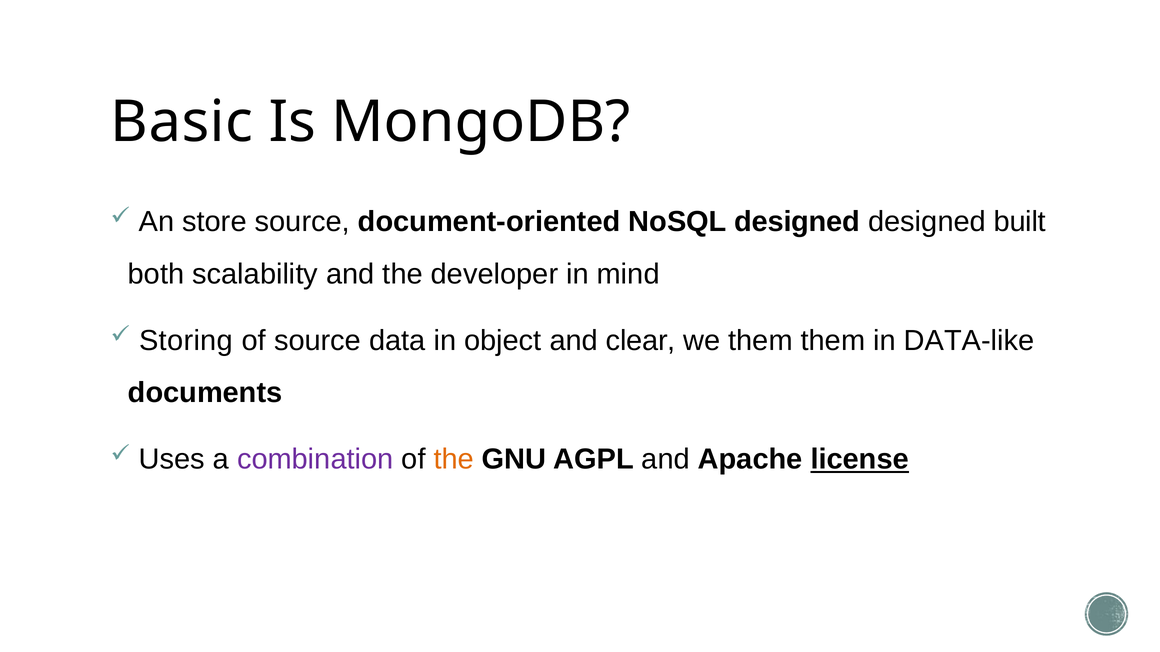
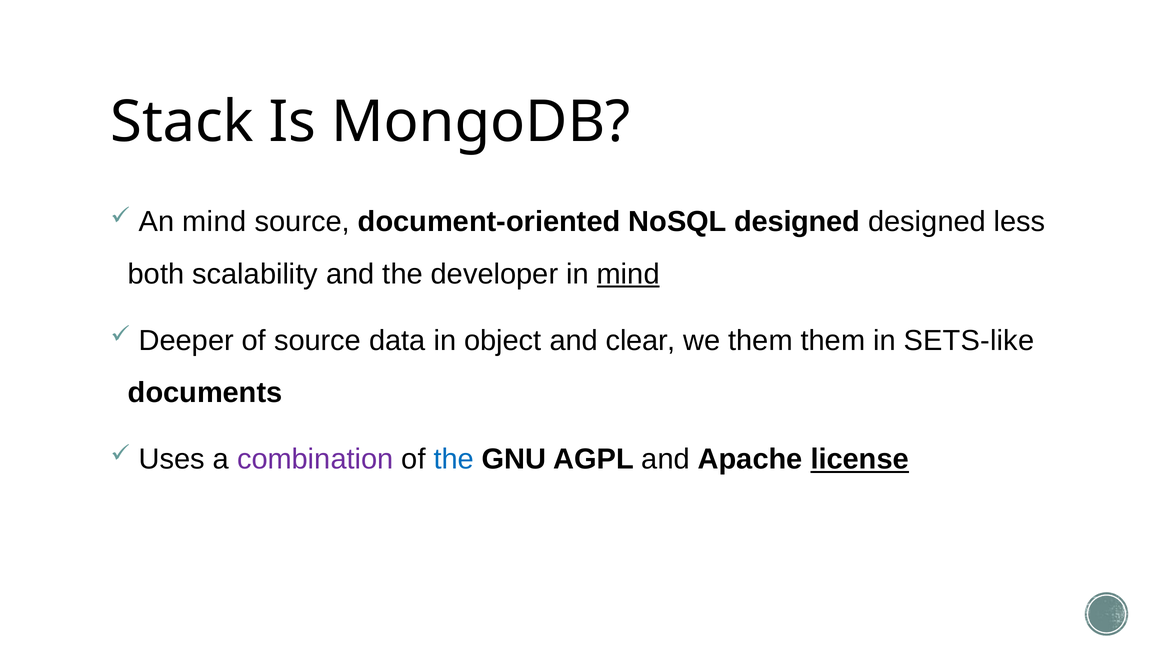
Basic: Basic -> Stack (182, 122)
An store: store -> mind (214, 222)
built: built -> less (1020, 222)
mind underline: none -> present (628, 274)
Storing: Storing -> Deeper (186, 341)
DATA-like: DATA-like -> SETS-like (969, 341)
the colour: orange -> blue (454, 460)
